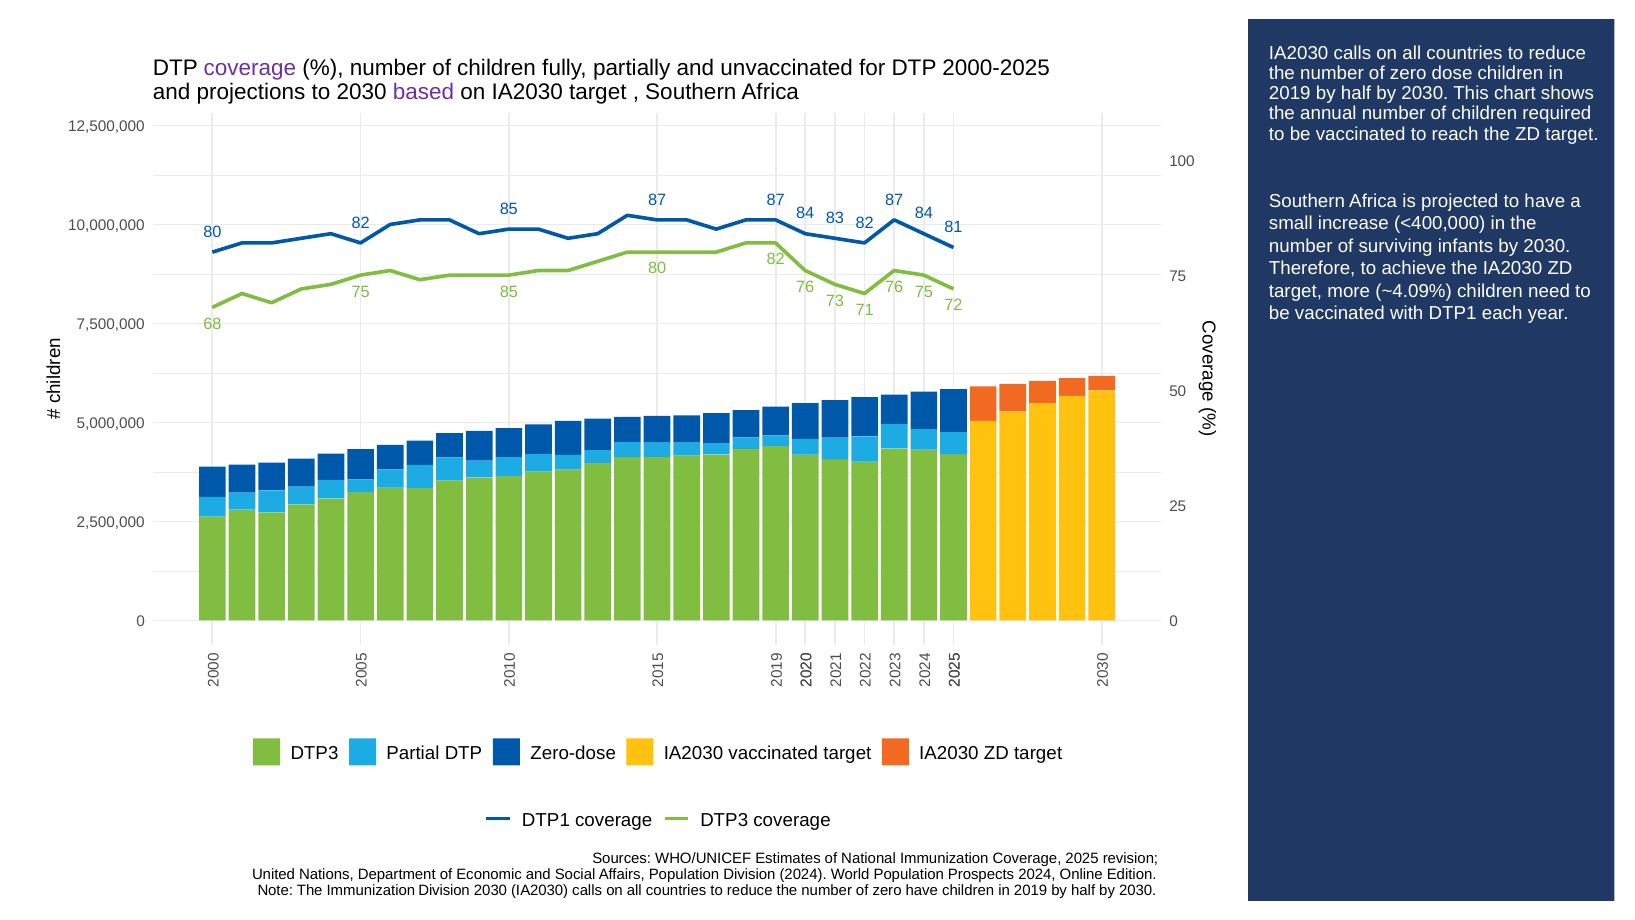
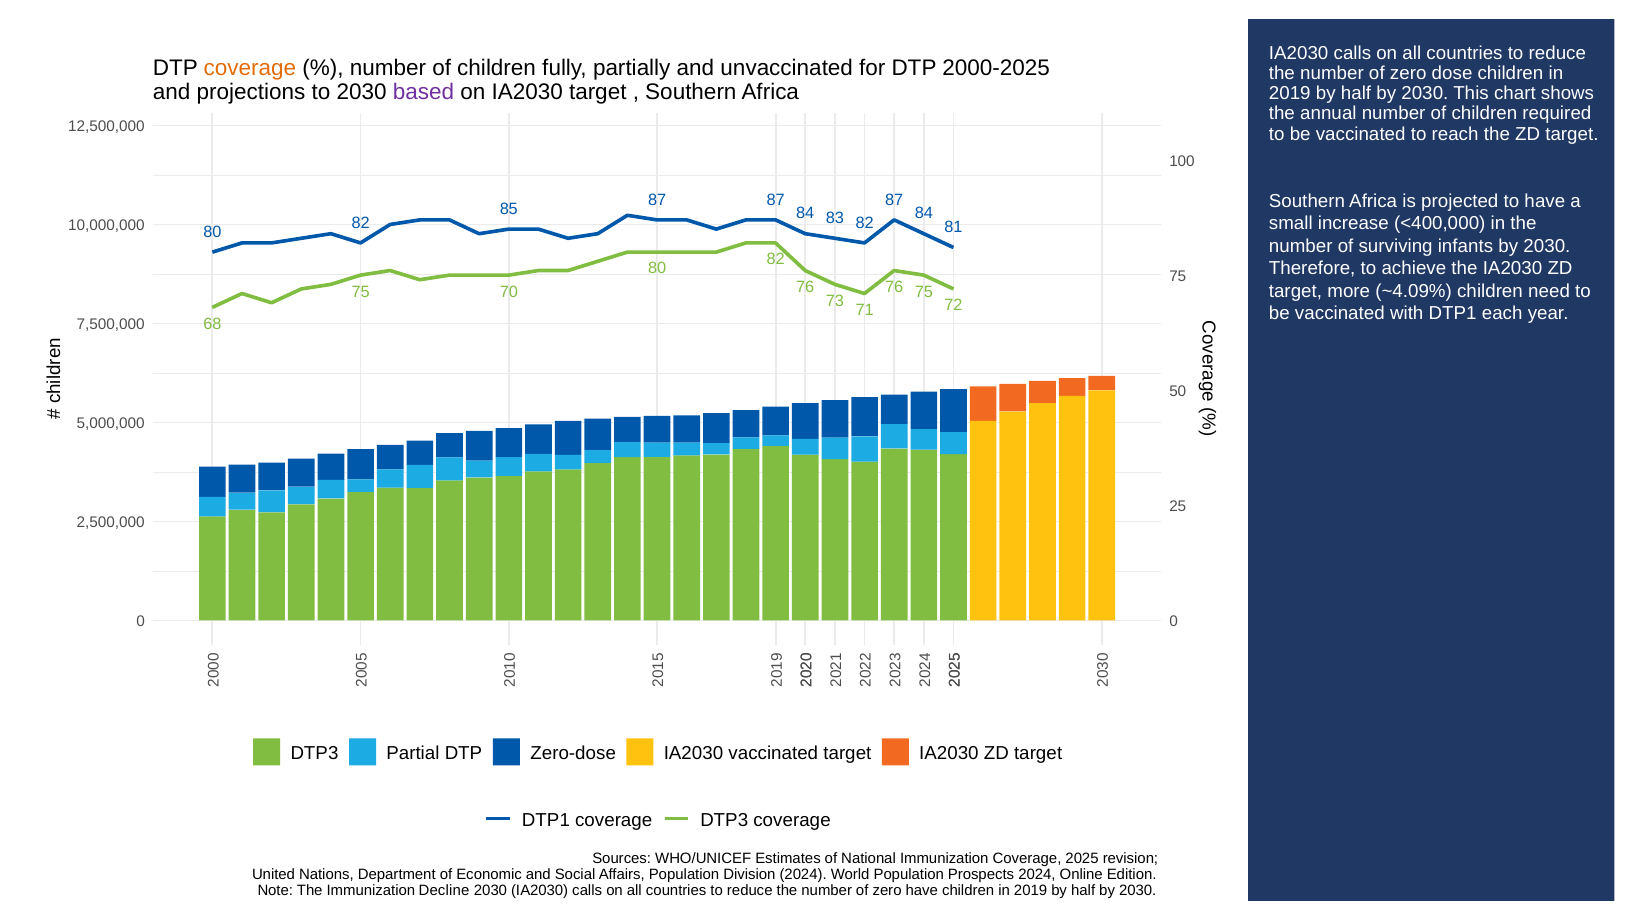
coverage colour: purple -> orange (250, 68)
75 85: 85 -> 70 (509, 292)
Immunization Division: Division -> Decline (444, 891)
